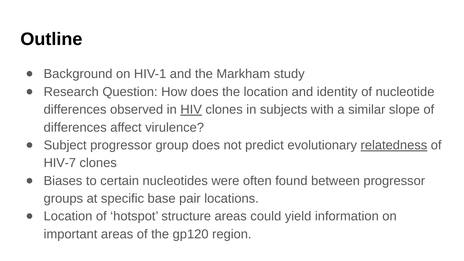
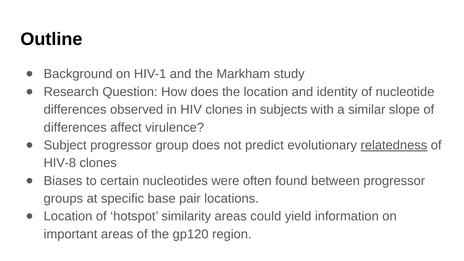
HIV underline: present -> none (191, 110)
HIV-7: HIV-7 -> HIV-8 (60, 163)
structure: structure -> similarity (186, 216)
